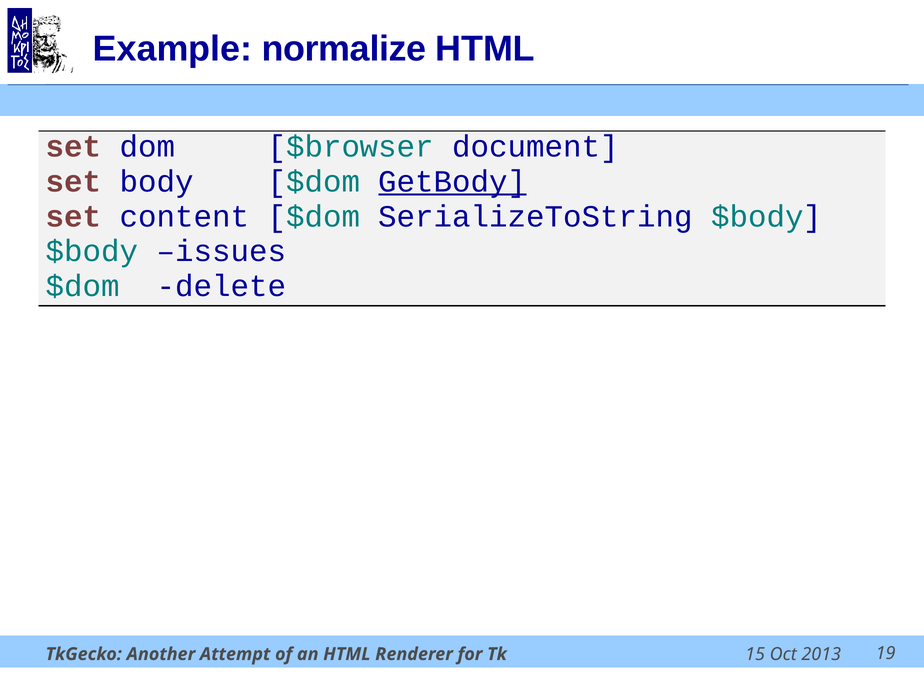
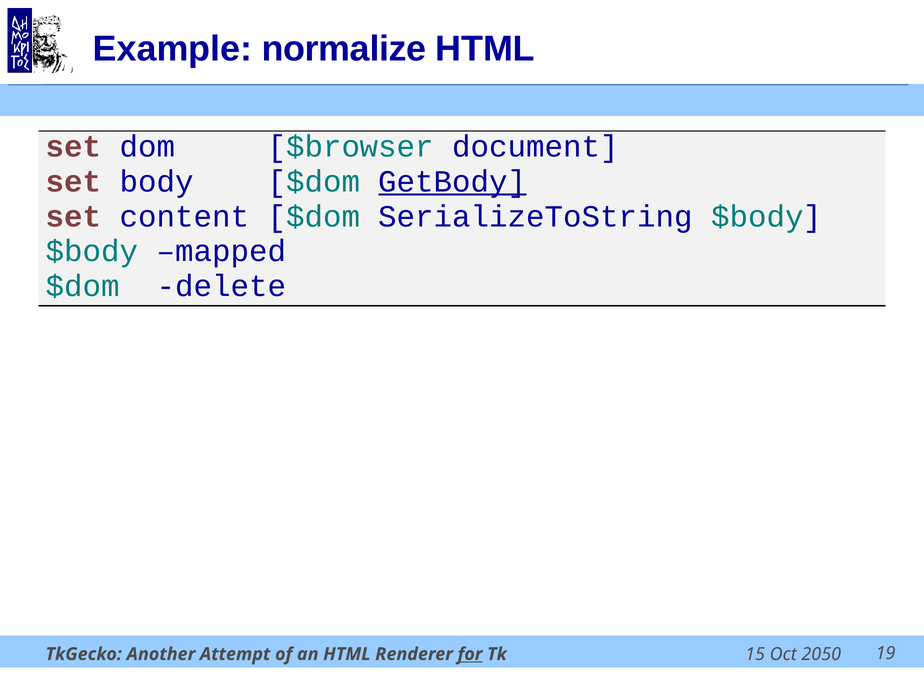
issues: issues -> mapped (221, 251)
2013: 2013 -> 2050 (821, 654)
for underline: none -> present (470, 654)
